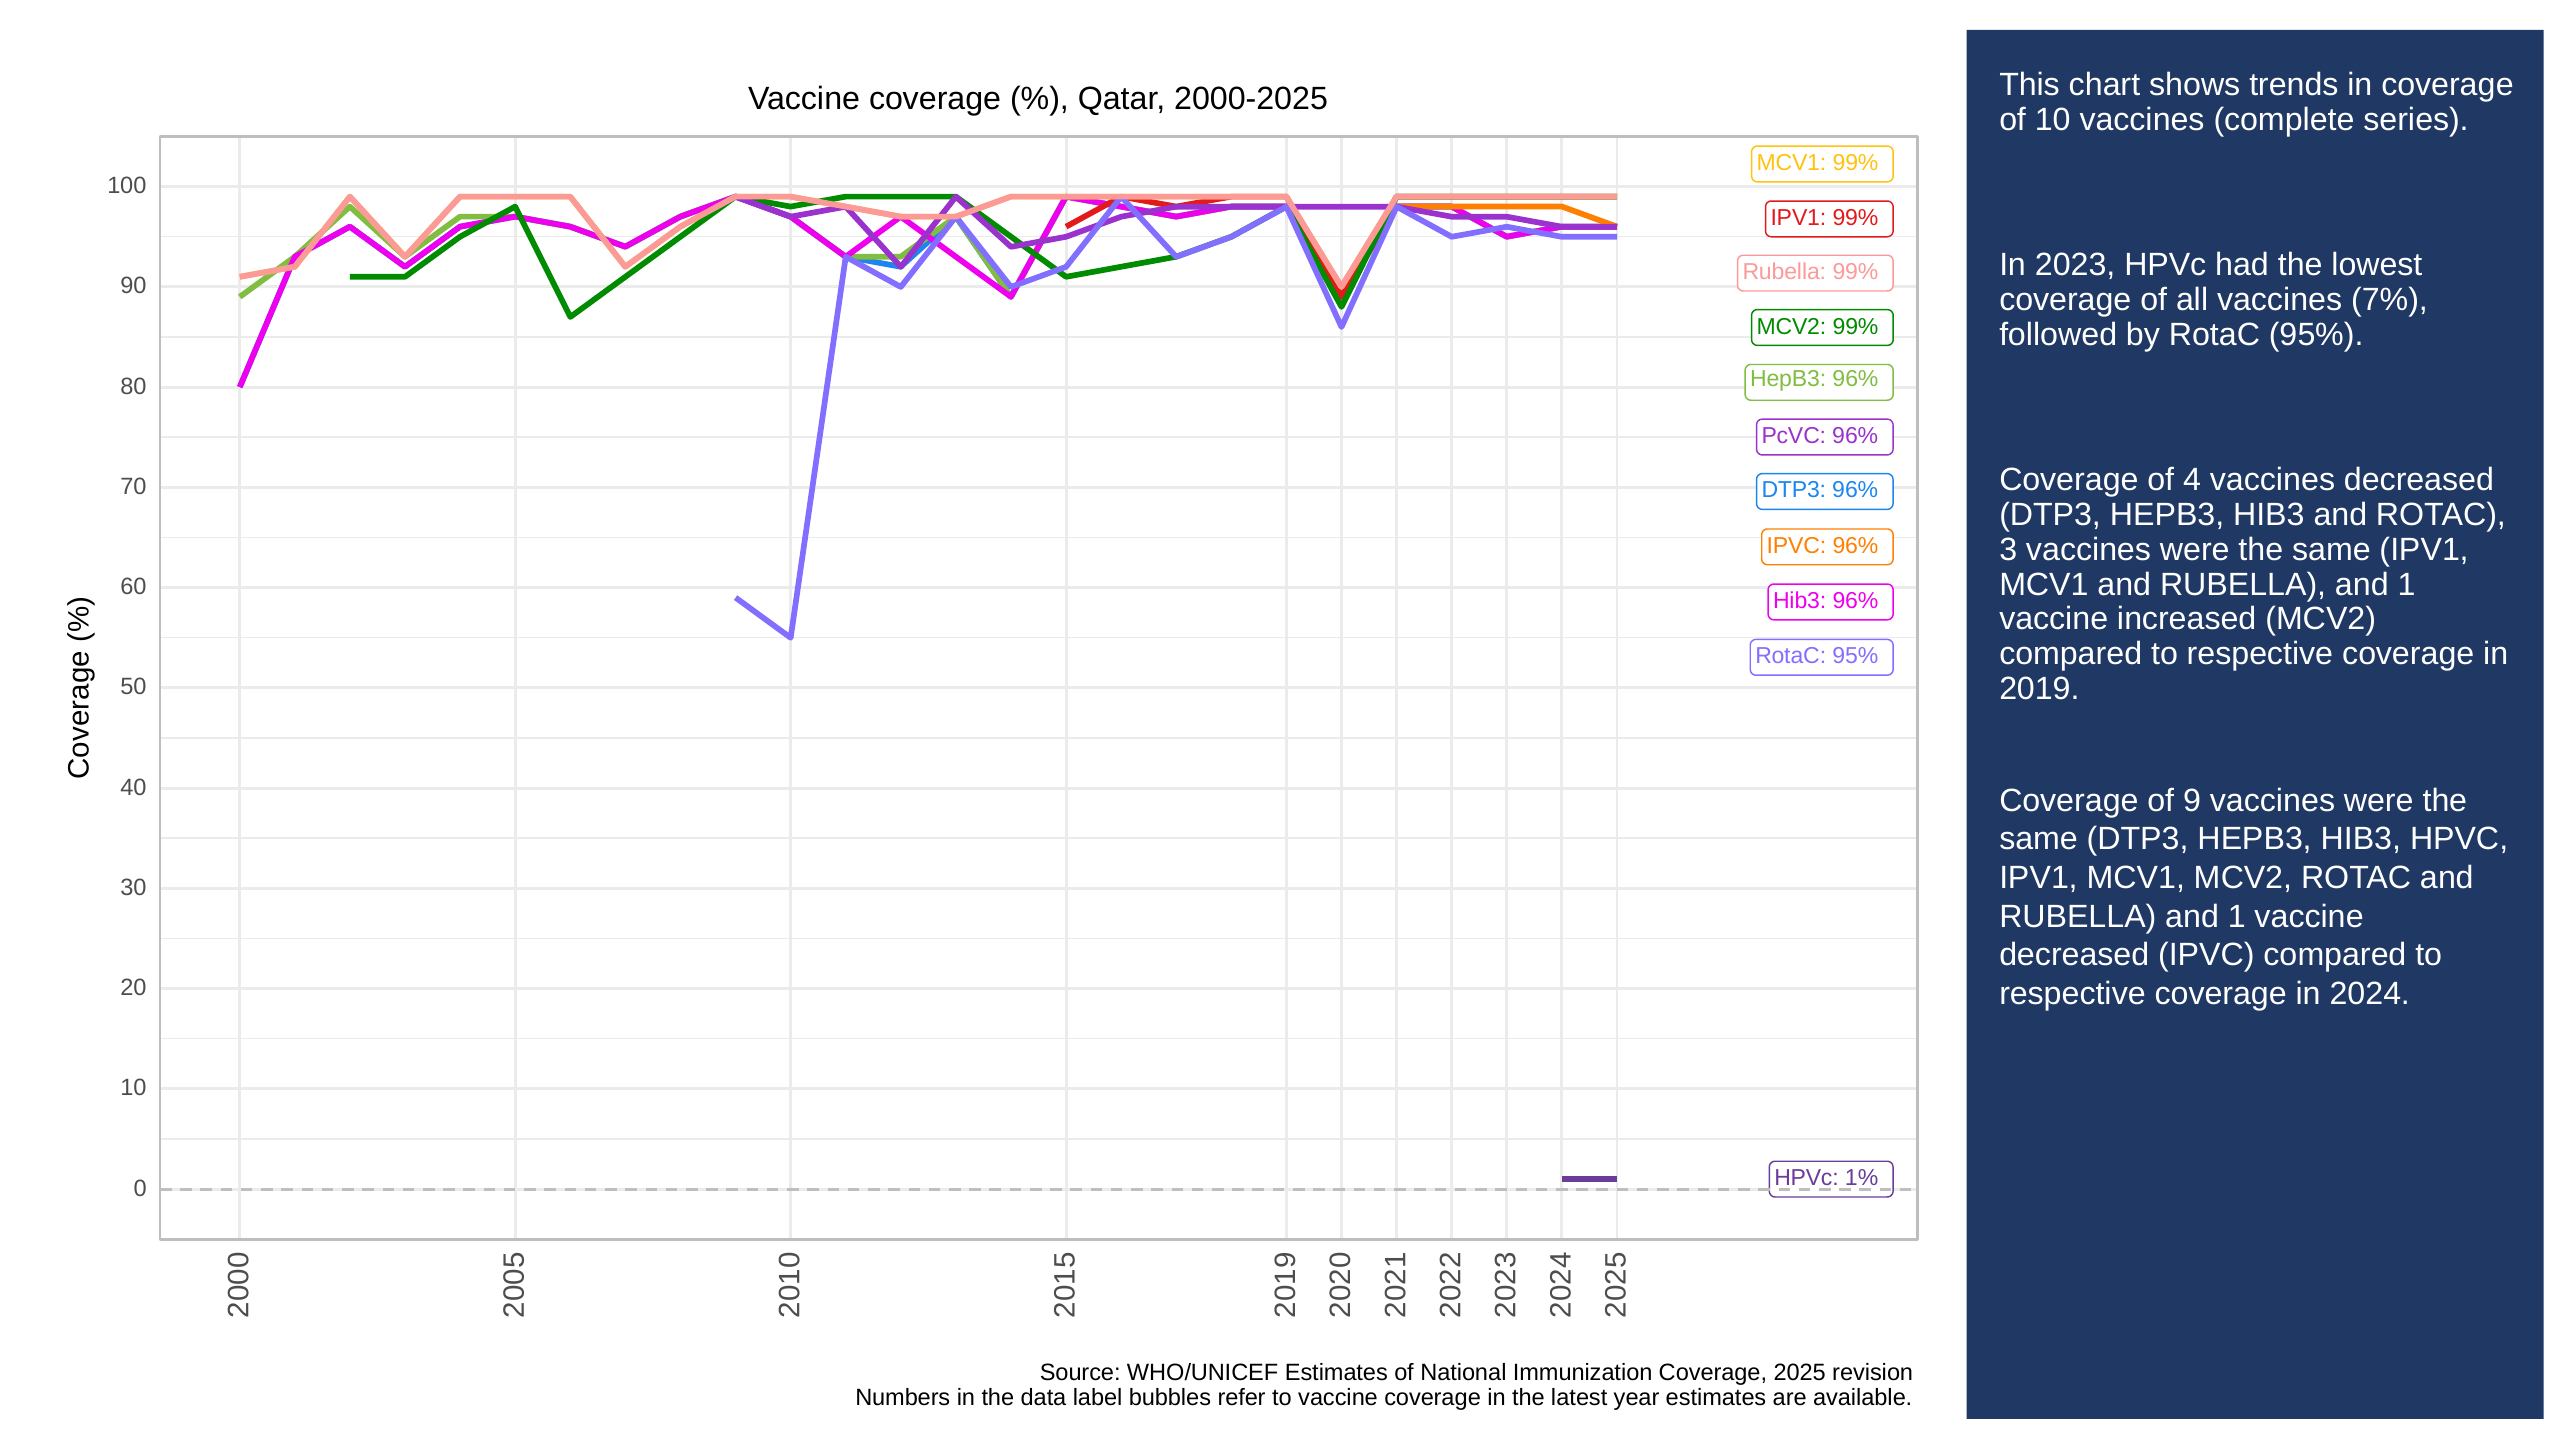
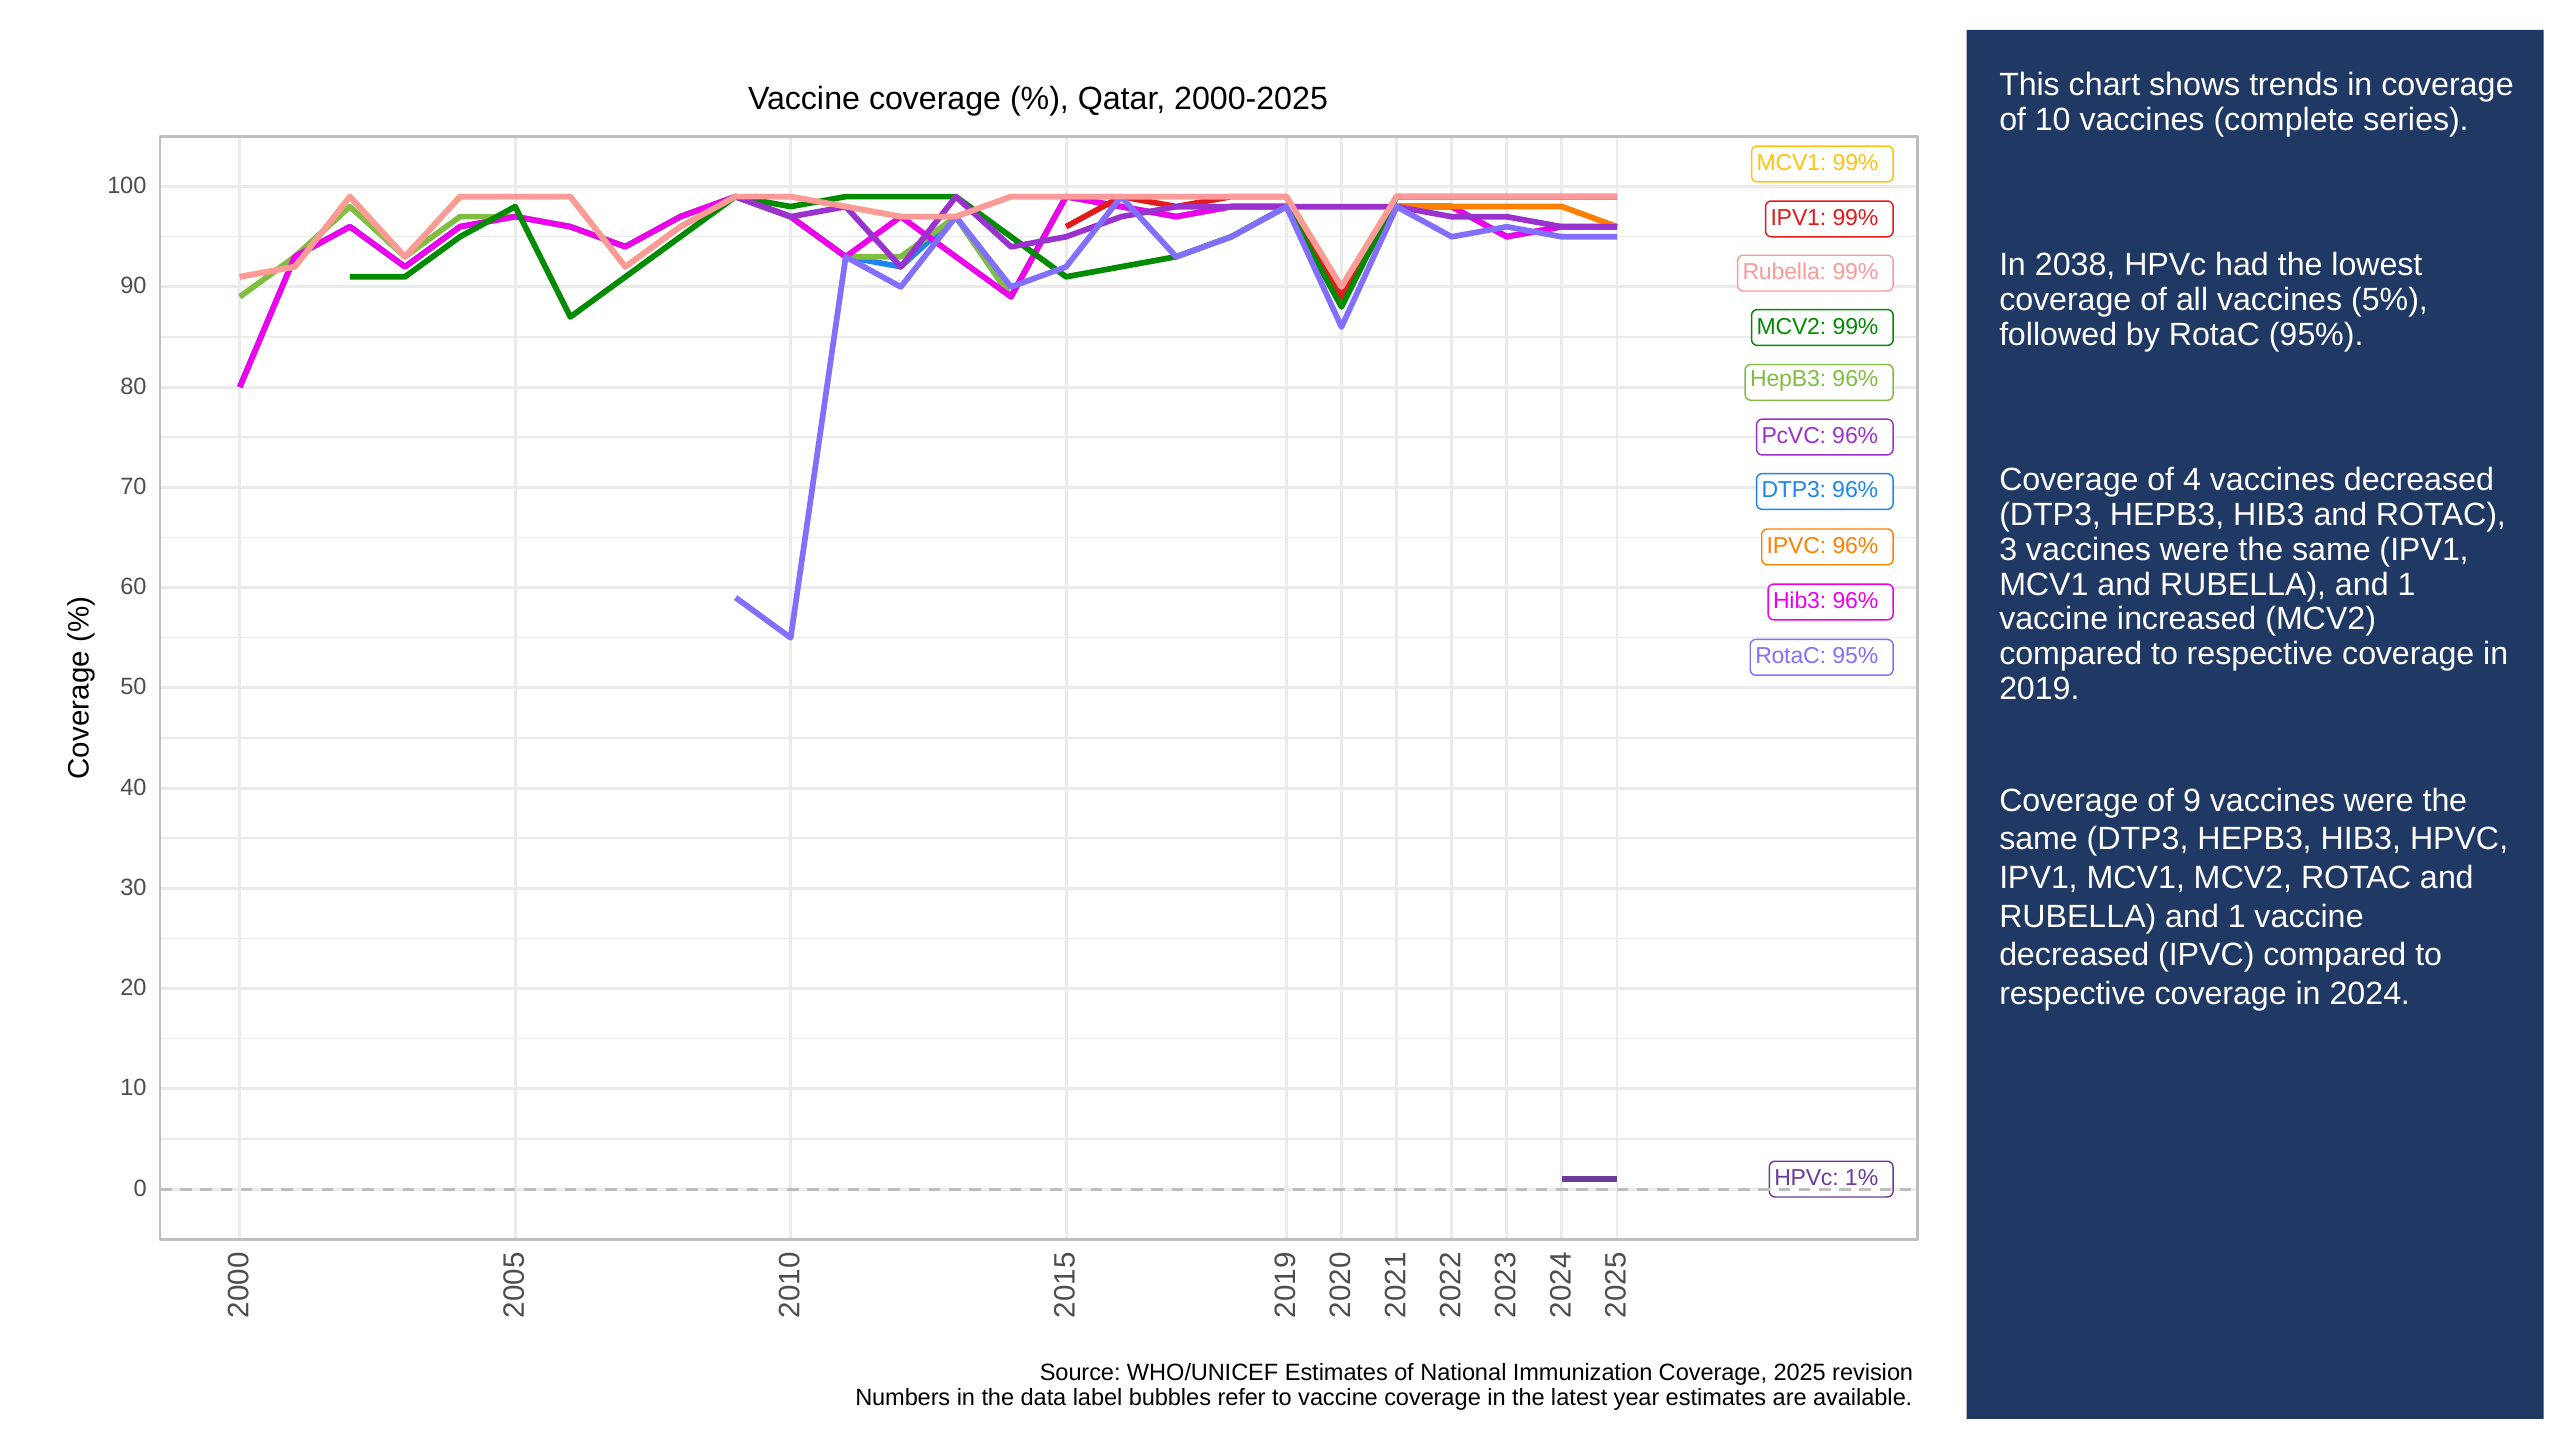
2023: 2023 -> 2038 (2075, 265)
7%: 7% -> 5% (2390, 300)
